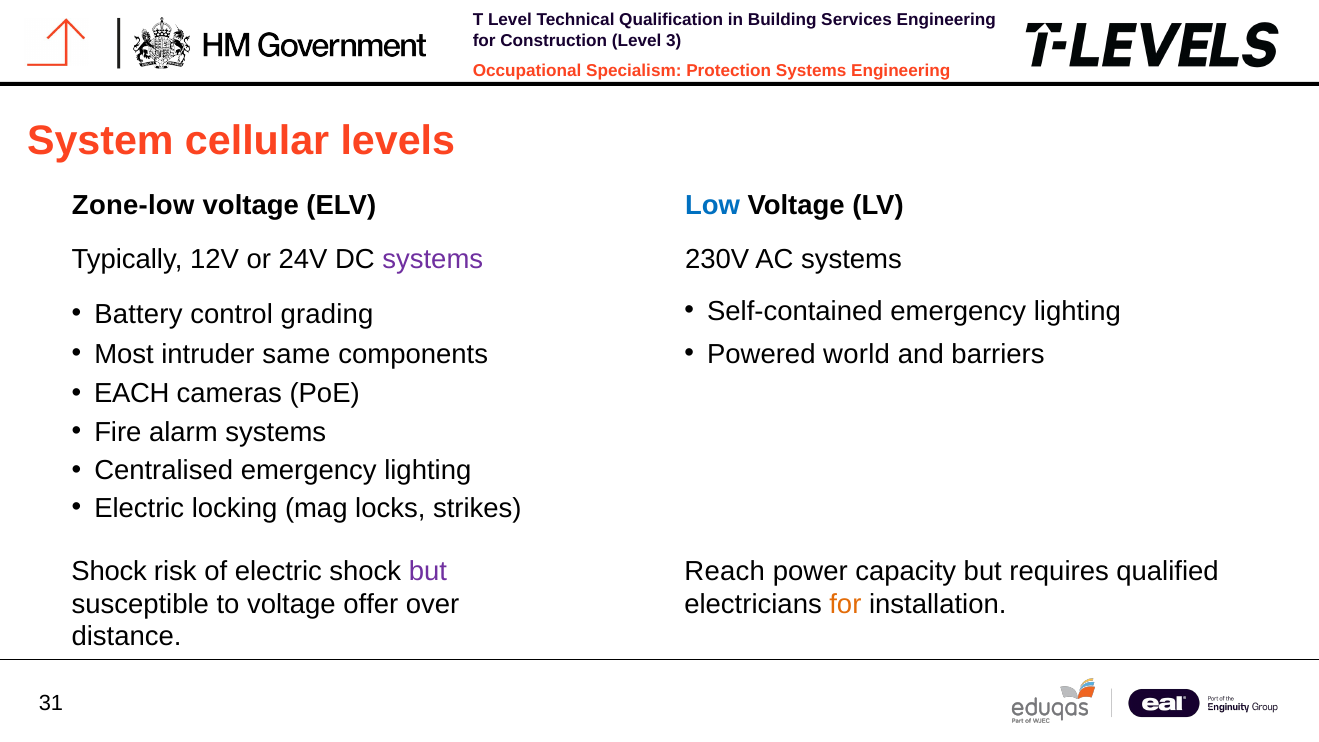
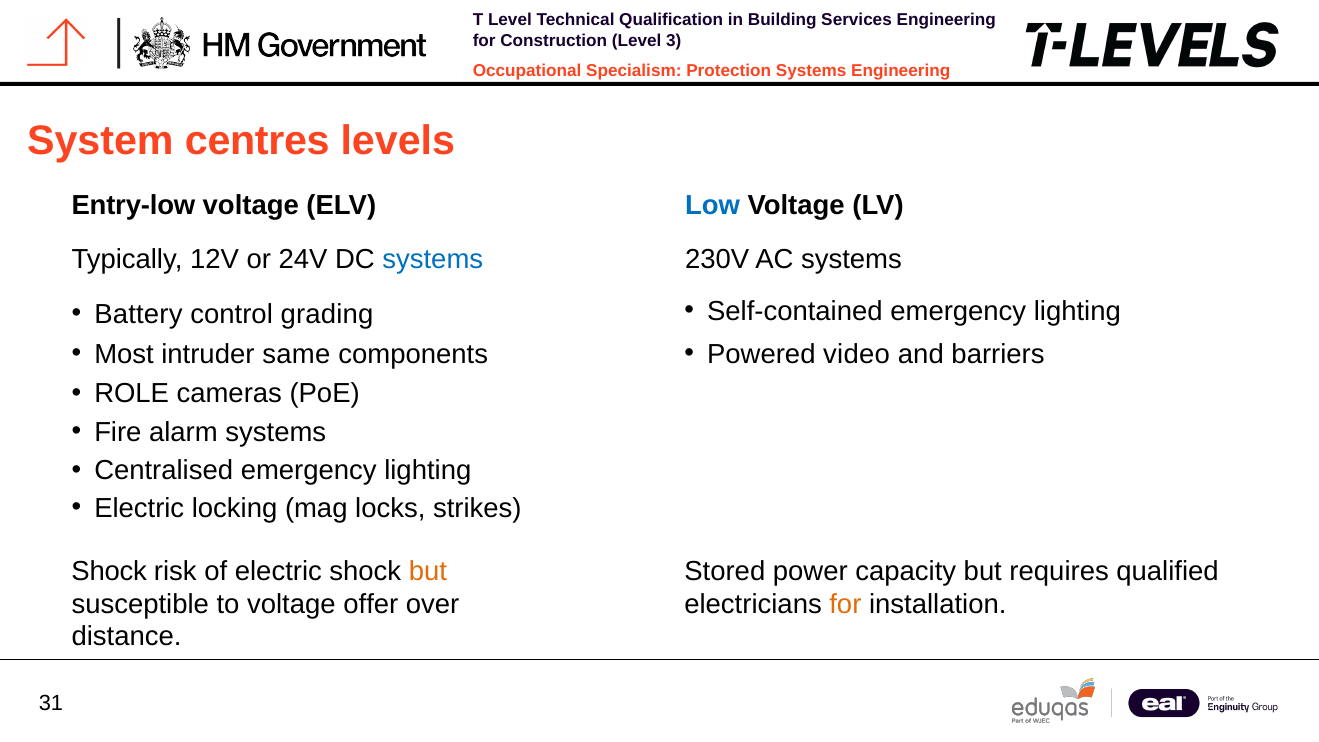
cellular: cellular -> centres (257, 141)
Zone-low: Zone-low -> Entry-low (133, 206)
systems colour: purple -> blue (433, 259)
world: world -> video (857, 354)
EACH: EACH -> ROLE (132, 394)
but colour: purple -> orange (428, 572)
Reach: Reach -> Stored (725, 572)
